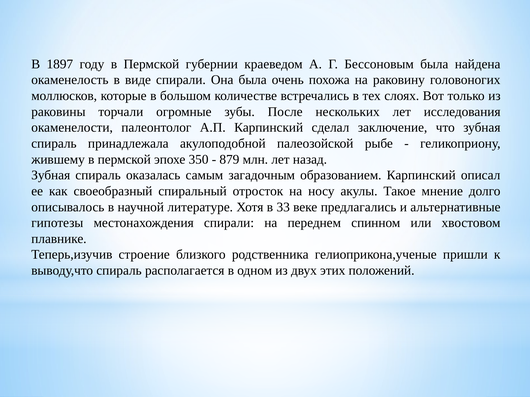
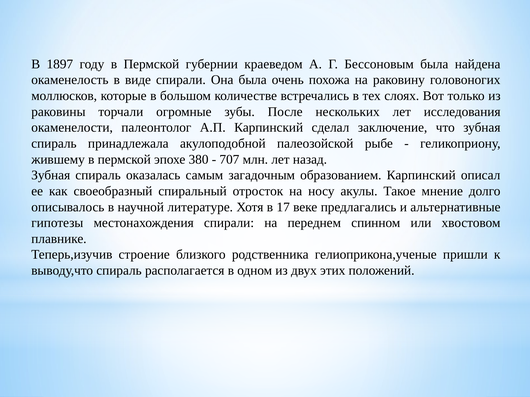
350: 350 -> 380 (199, 160)
879: 879 -> 707 (229, 160)
33: 33 -> 17 (283, 207)
